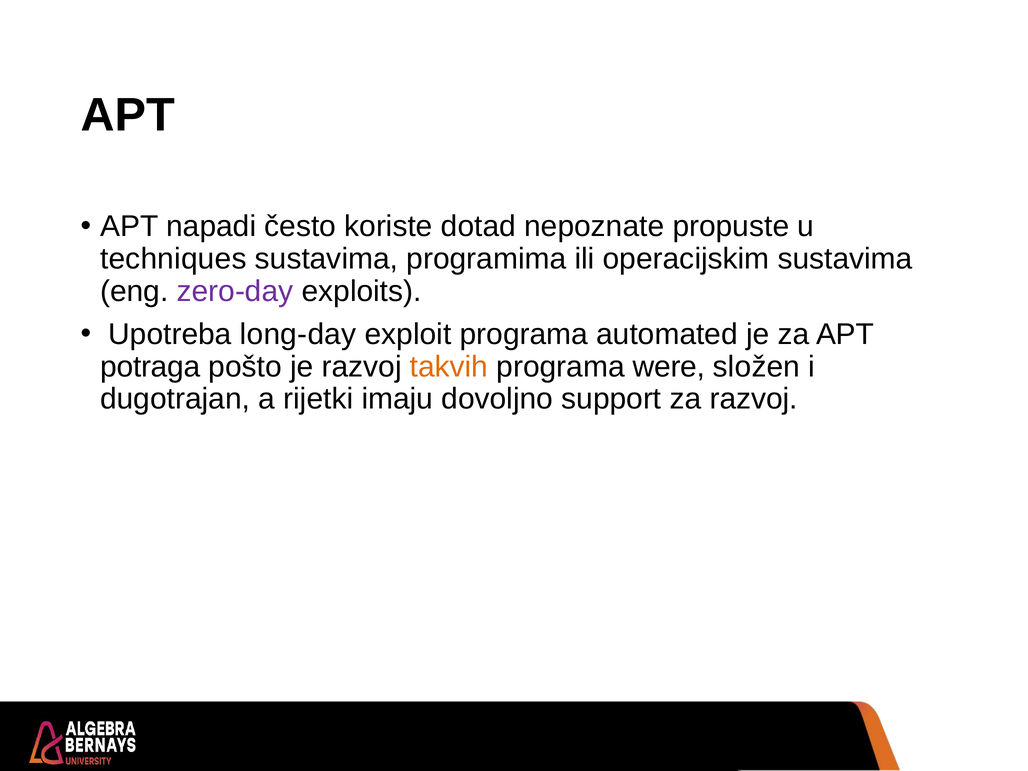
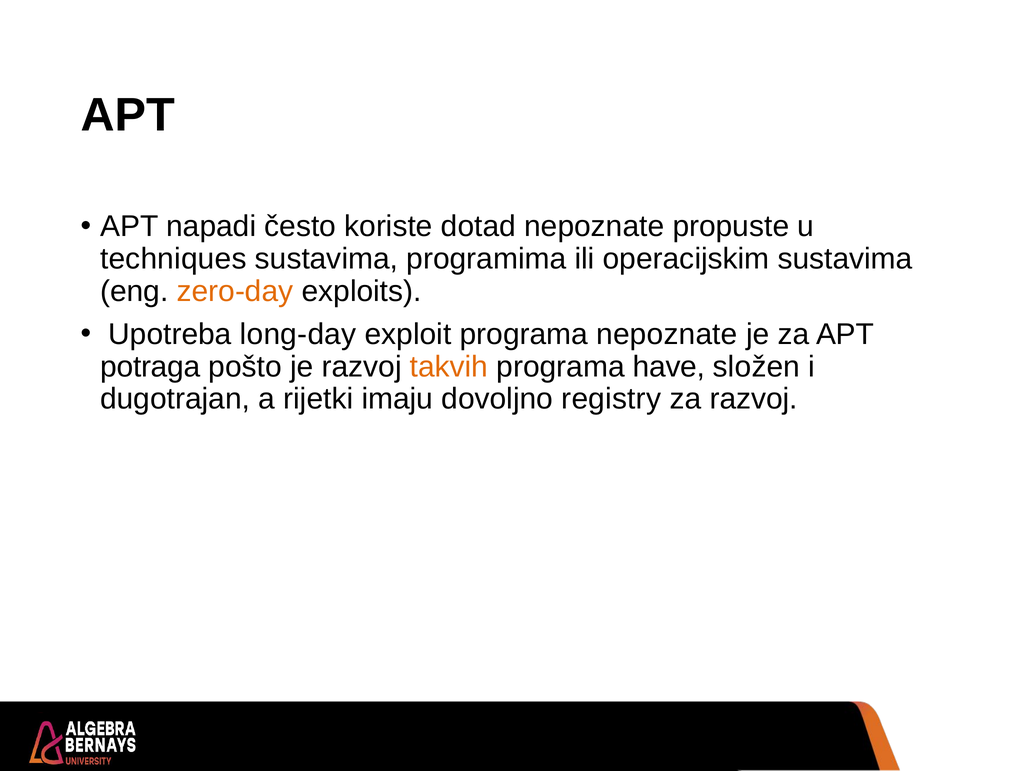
zero-day colour: purple -> orange (235, 291)
programa automated: automated -> nepoznate (667, 334)
were: were -> have (669, 367)
support: support -> registry (611, 399)
